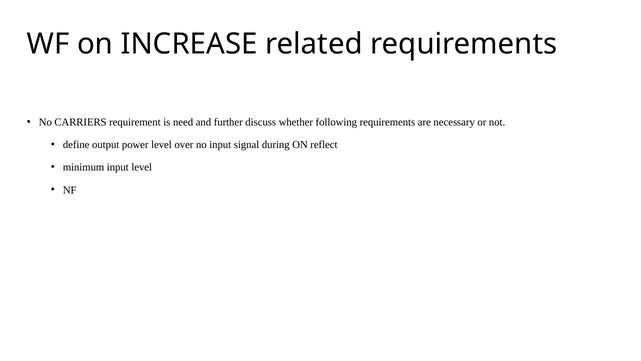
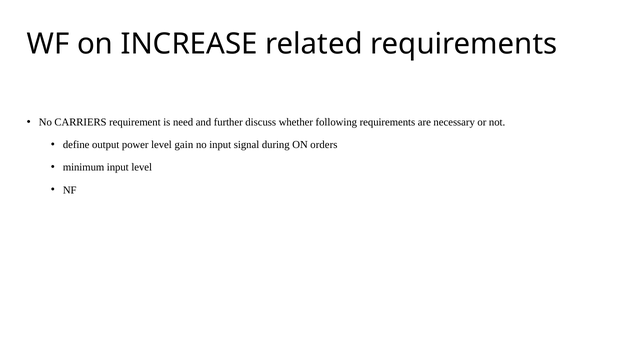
over: over -> gain (184, 145)
reflect: reflect -> orders (324, 145)
